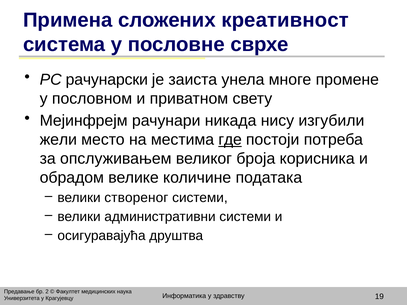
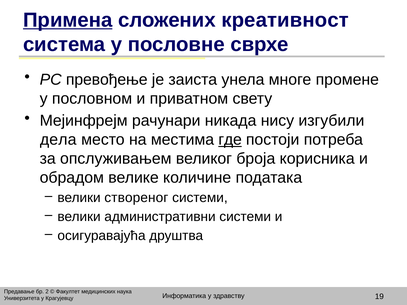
Примена underline: none -> present (68, 20)
рачунарски: рачунарски -> превођење (107, 80)
жели: жели -> дела (58, 140)
